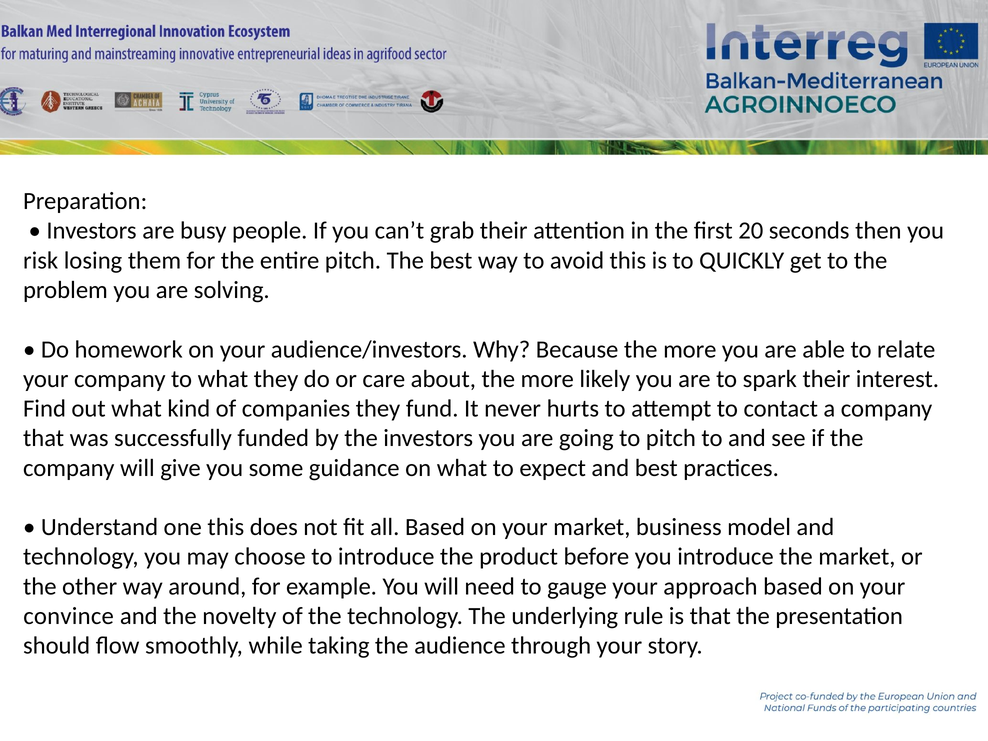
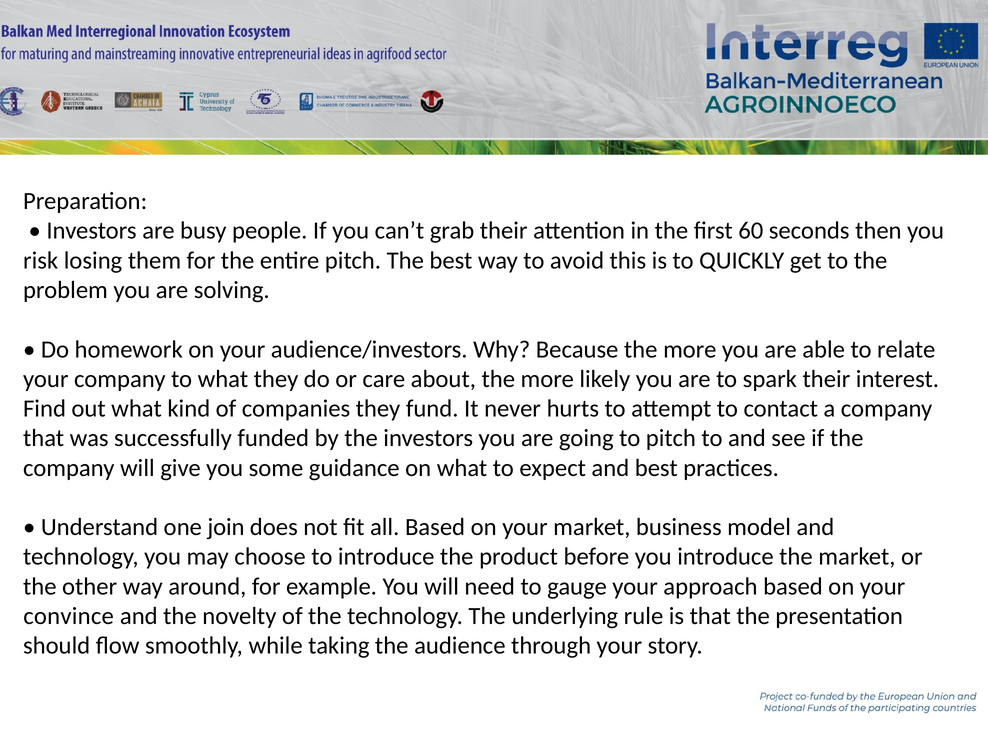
20: 20 -> 60 (751, 231)
one this: this -> join (226, 527)
